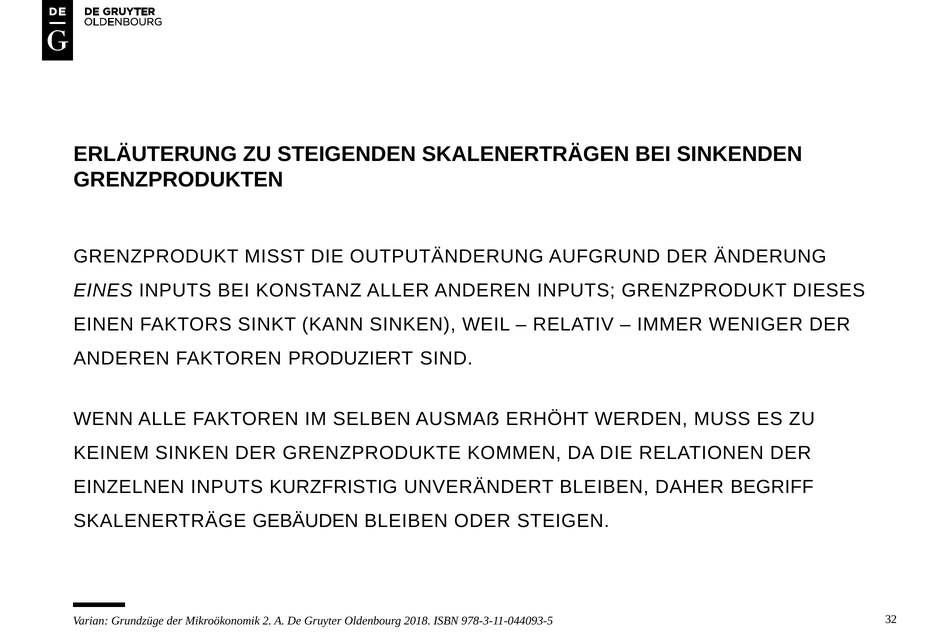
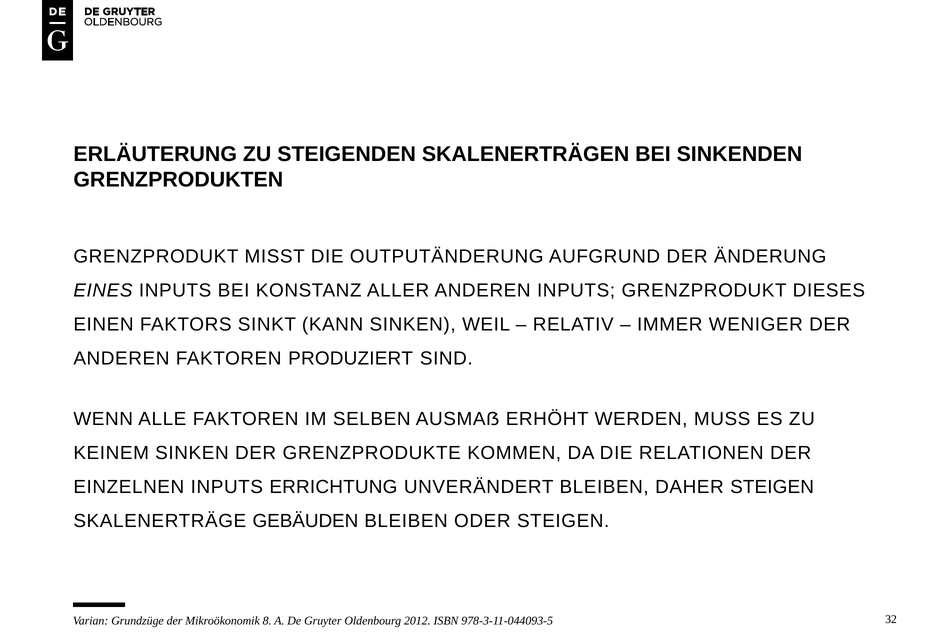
KURZFRISTIG: KURZFRISTIG -> ERRICHTUNG (333, 487)
DAHER BEGRIFF: BEGRIFF -> STEIGEN (772, 487)
2: 2 -> 8 (267, 621)
2018: 2018 -> 2012 (417, 621)
